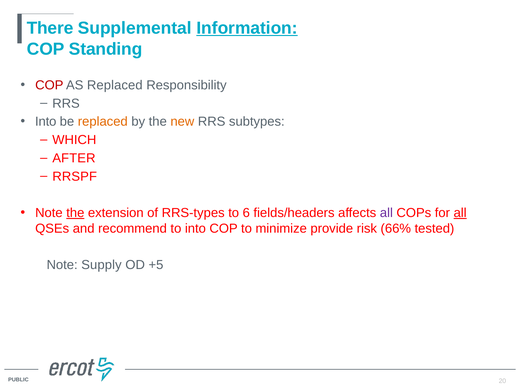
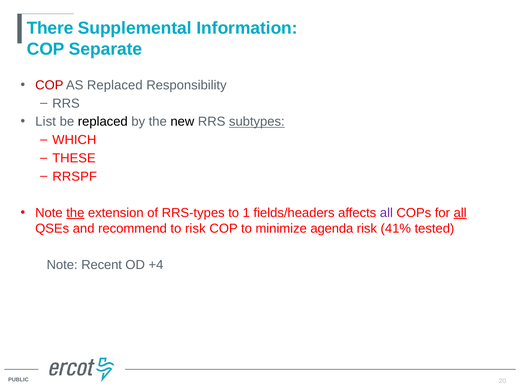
Information underline: present -> none (247, 28)
Standing: Standing -> Separate (106, 49)
Into: Into -> List (46, 122)
replaced colour: orange -> black (103, 122)
new colour: orange -> black (182, 122)
subtypes underline: none -> present (257, 122)
AFTER: AFTER -> THESE (74, 158)
6: 6 -> 1 (246, 213)
to into: into -> risk (195, 228)
provide: provide -> agenda (332, 228)
66%: 66% -> 41% (396, 228)
Supply: Supply -> Recent (102, 265)
+5: +5 -> +4 (156, 265)
